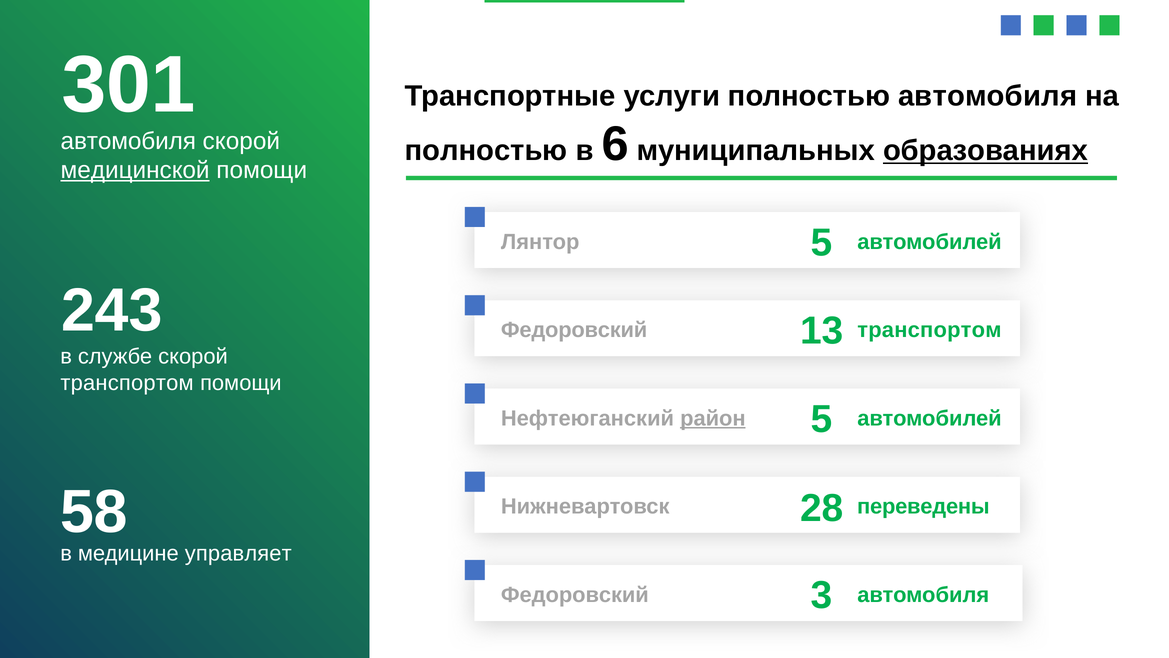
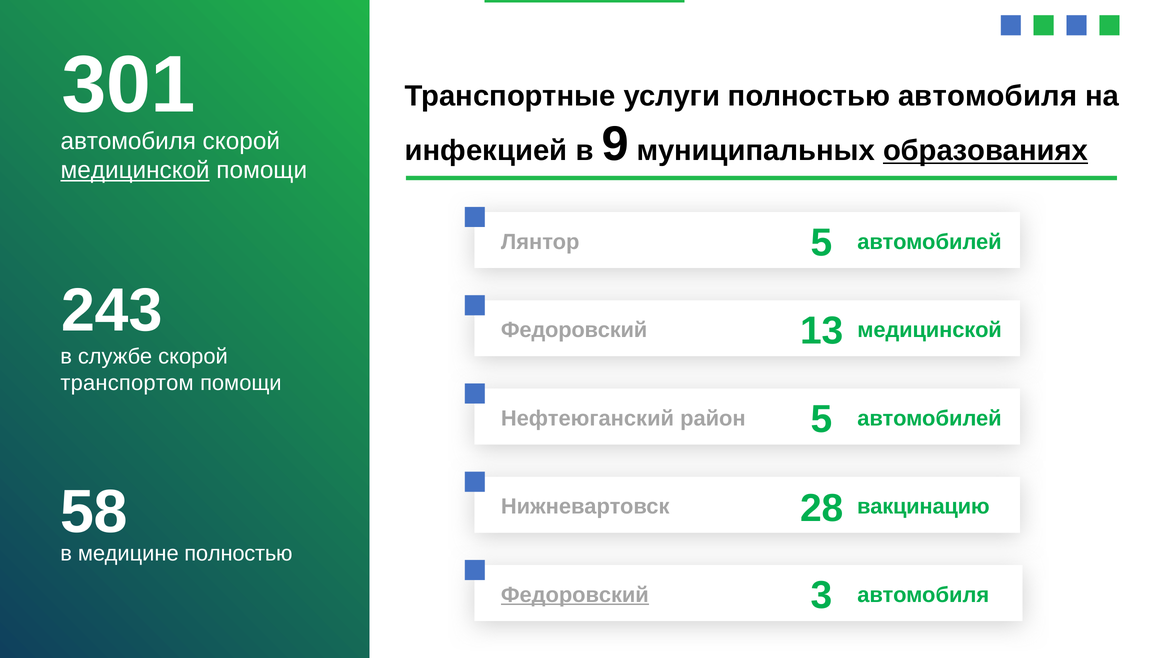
полностью: полностью -> инфекцией (486, 151)
6: 6 -> 9 (615, 144)
транспортом: транспортом -> медицинской (930, 330)
район underline: present -> none (713, 418)
переведены: переведены -> вакцинацию (923, 506)
медицине управляет: управляет -> полностью (238, 553)
Федоровский underline: none -> present (575, 595)
